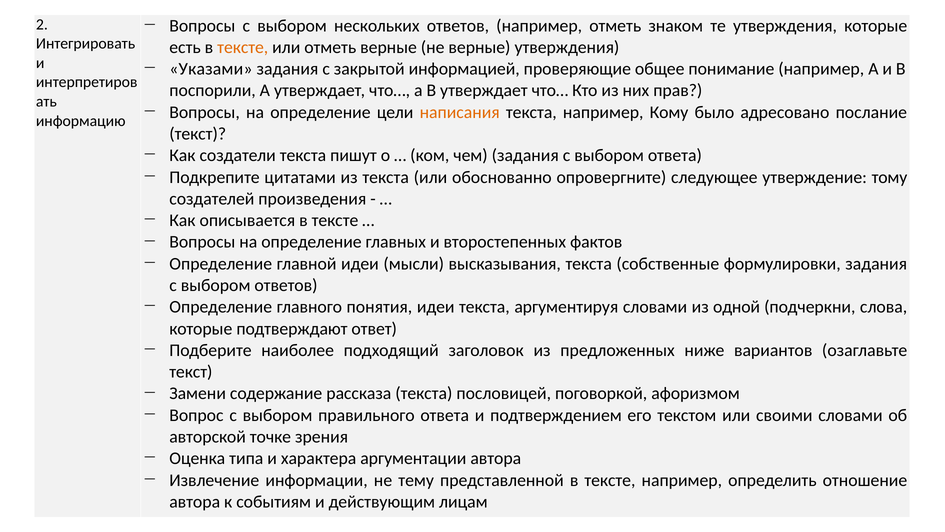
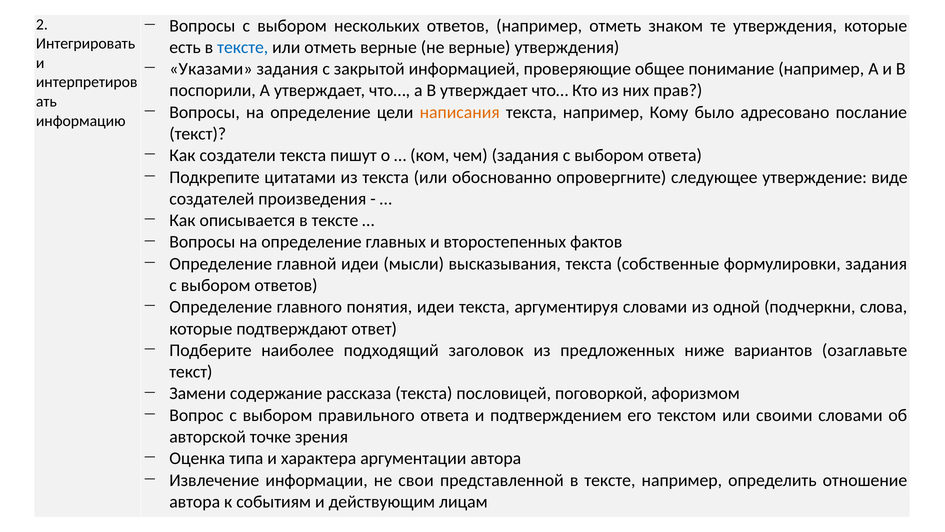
тексте colour: orange -> blue (243, 47)
тому: тому -> виде (889, 177)
тему: тему -> свои (416, 480)
